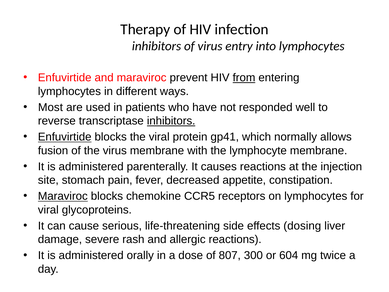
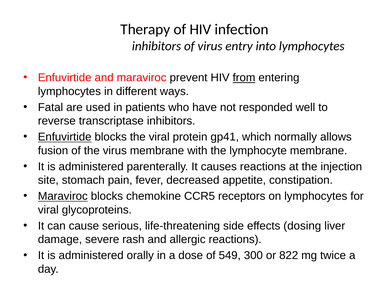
Most: Most -> Fatal (51, 107)
inhibitors underline: present -> none (171, 121)
807: 807 -> 549 (230, 255)
604: 604 -> 822 (289, 255)
